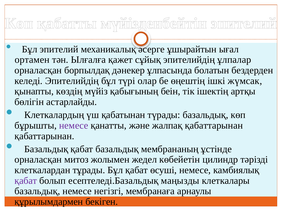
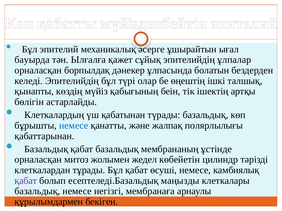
ортамен: ортамен -> бауырда (32, 60)
жүмсак: жүмсак -> талшық (245, 81)
немесе colour: purple -> blue (74, 126)
жалпақ қабаттарынан: қабаттарынан -> полярлылығы (214, 126)
